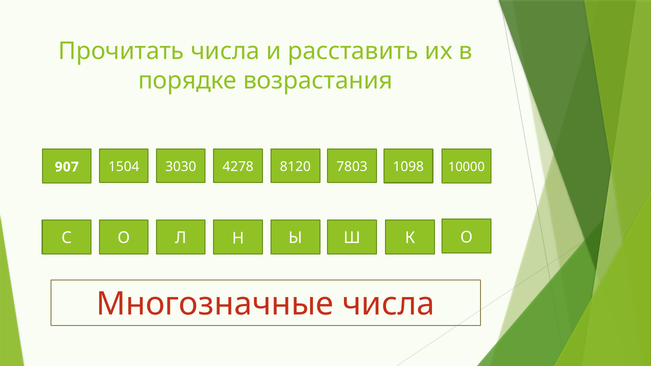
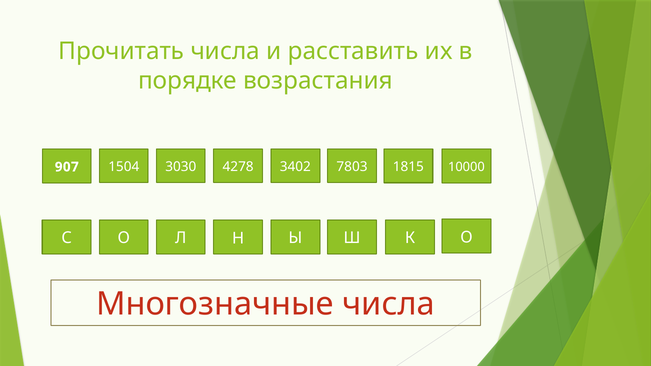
1098: 1098 -> 1815 (408, 167)
8120: 8120 -> 3402 (295, 167)
